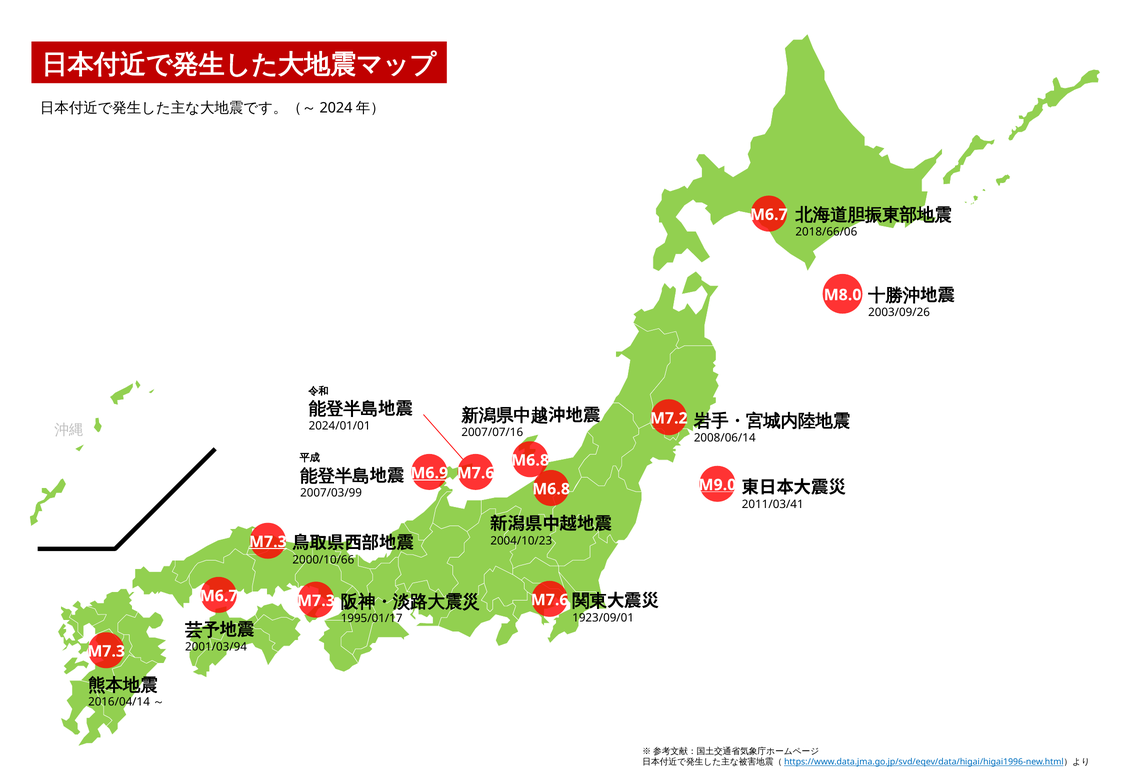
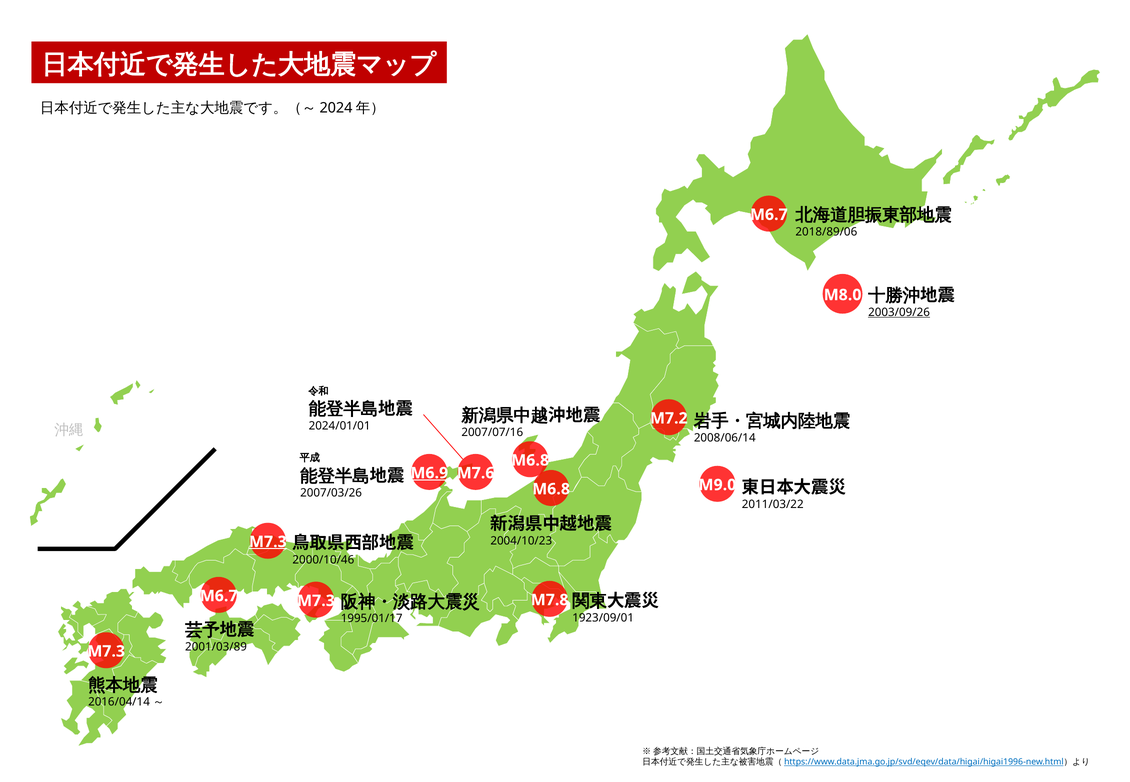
2018/66/06: 2018/66/06 -> 2018/89/06 (826, 232)
2003/09/26 underline: none -> present (899, 312)
M9.0 underline: present -> none (717, 485)
2007/03/99: 2007/03/99 -> 2007/03/26 (331, 493)
2011/03/41: 2011/03/41 -> 2011/03/22 (773, 505)
2000/10/66: 2000/10/66 -> 2000/10/46 (323, 560)
M7.6: M7.6 -> M7.8 (550, 600)
2001/03/94: 2001/03/94 -> 2001/03/89 (216, 647)
